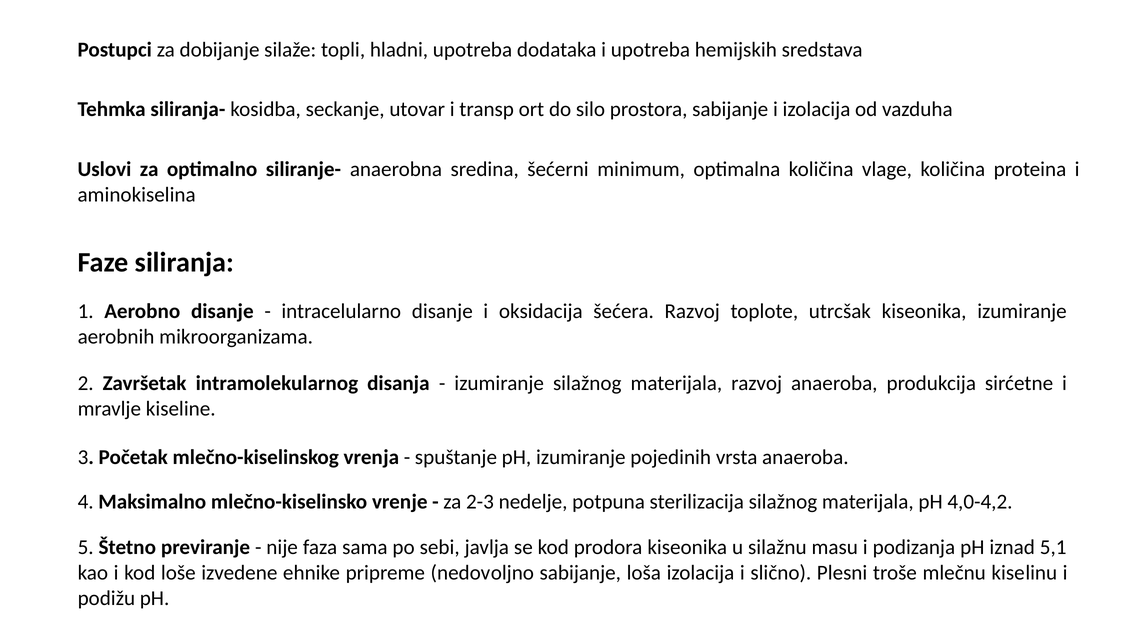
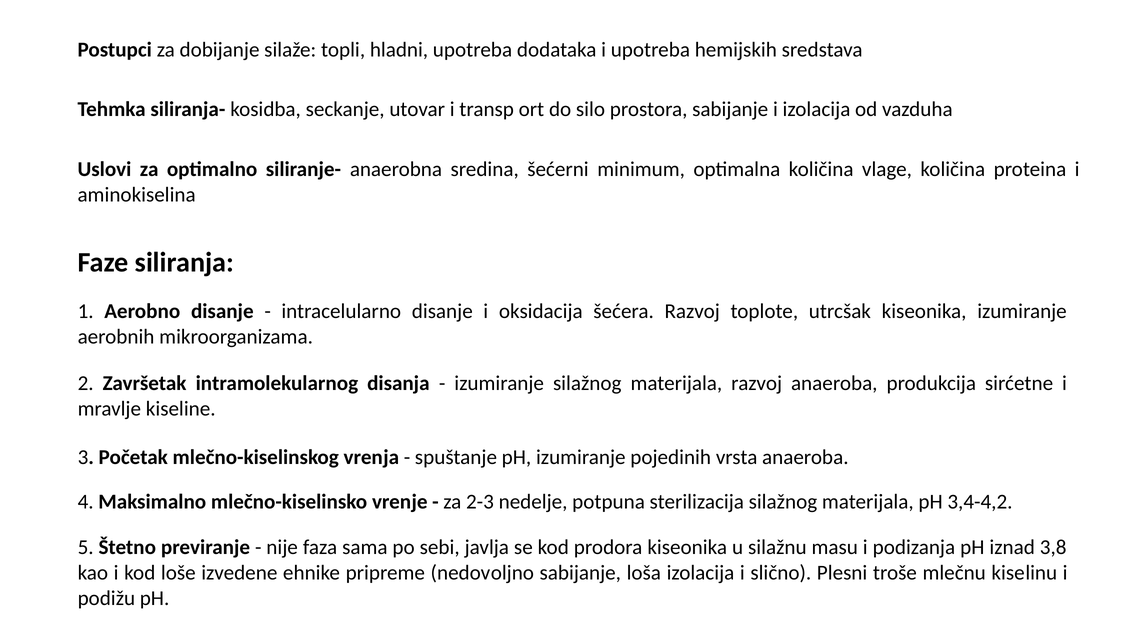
4,0-4,2: 4,0-4,2 -> 3,4-4,2 (980, 502)
5,1: 5,1 -> 3,8 (1053, 547)
